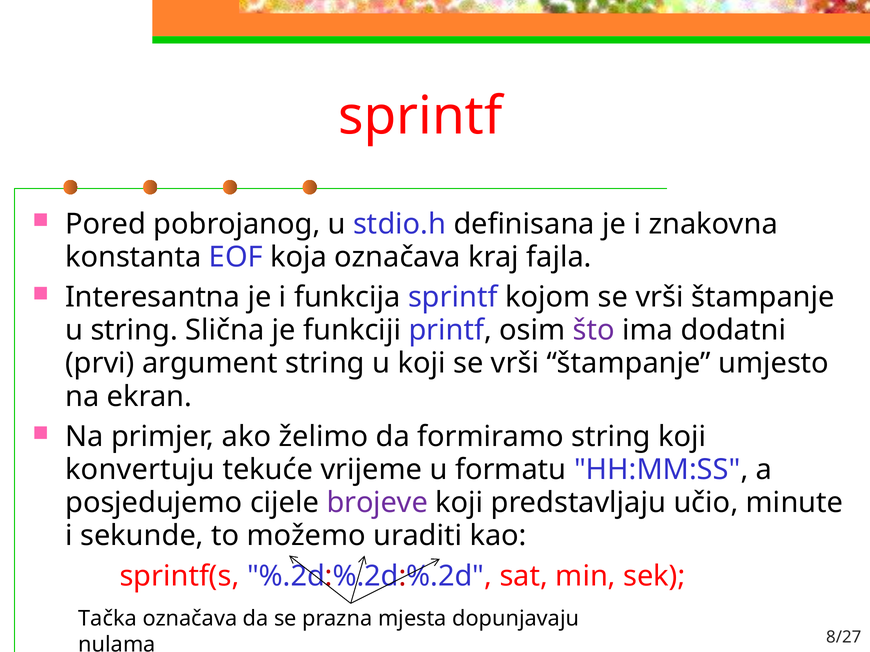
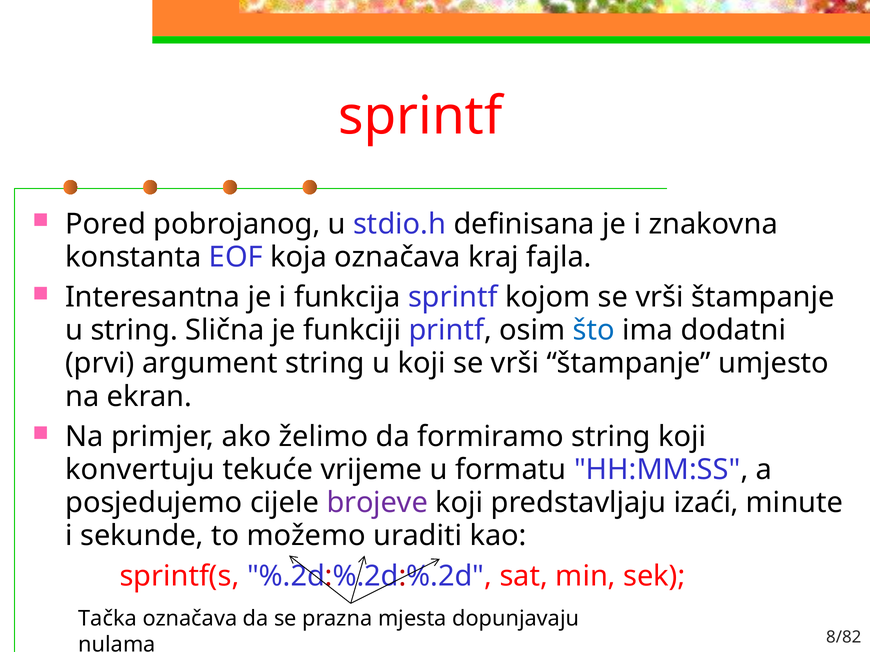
što colour: purple -> blue (594, 331)
učio: učio -> izaći (706, 503)
8/27: 8/27 -> 8/82 (844, 638)
